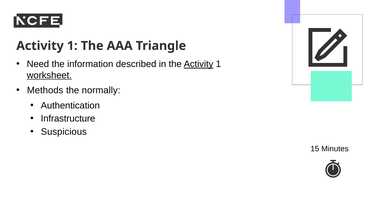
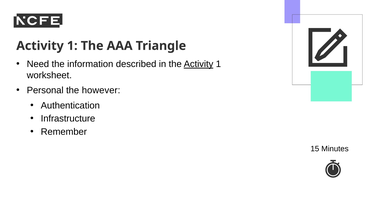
worksheet underline: present -> none (49, 75)
Methods: Methods -> Personal (45, 90)
normally: normally -> however (101, 90)
Suspicious: Suspicious -> Remember (64, 132)
